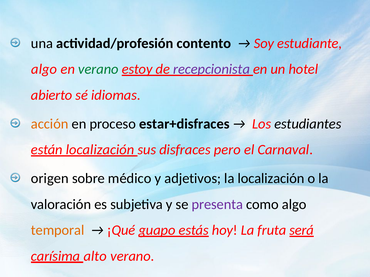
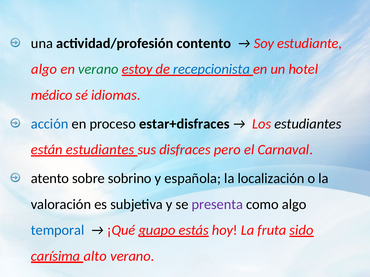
recepcionista colour: purple -> blue (212, 69)
abierto: abierto -> médico (52, 95)
acción colour: orange -> blue (50, 124)
están localización: localización -> estudiantes (100, 150)
origen: origen -> atento (50, 179)
médico: médico -> sobrino (130, 179)
adjetivos: adjetivos -> española (193, 179)
temporal colour: orange -> blue (58, 231)
será: será -> sido (302, 231)
